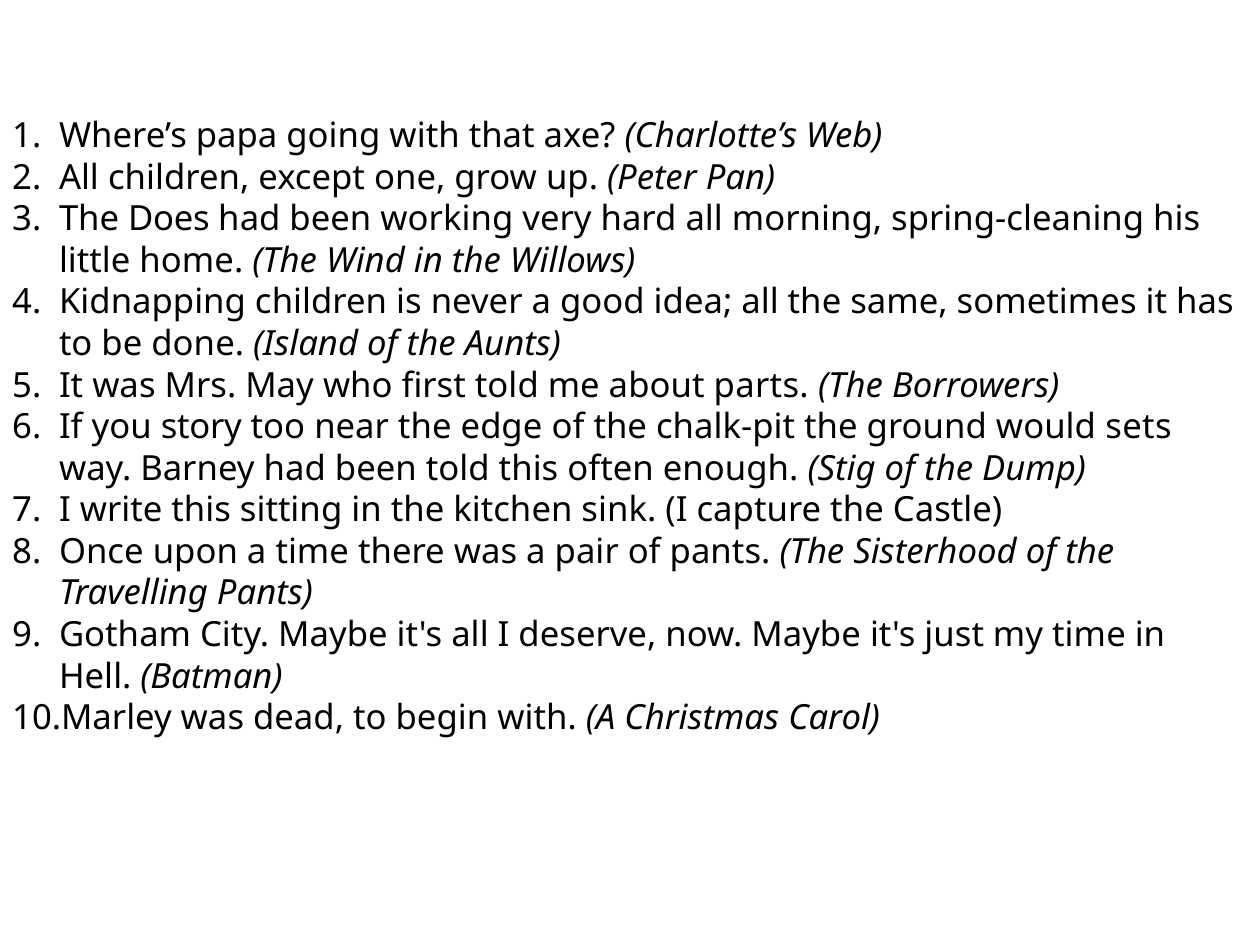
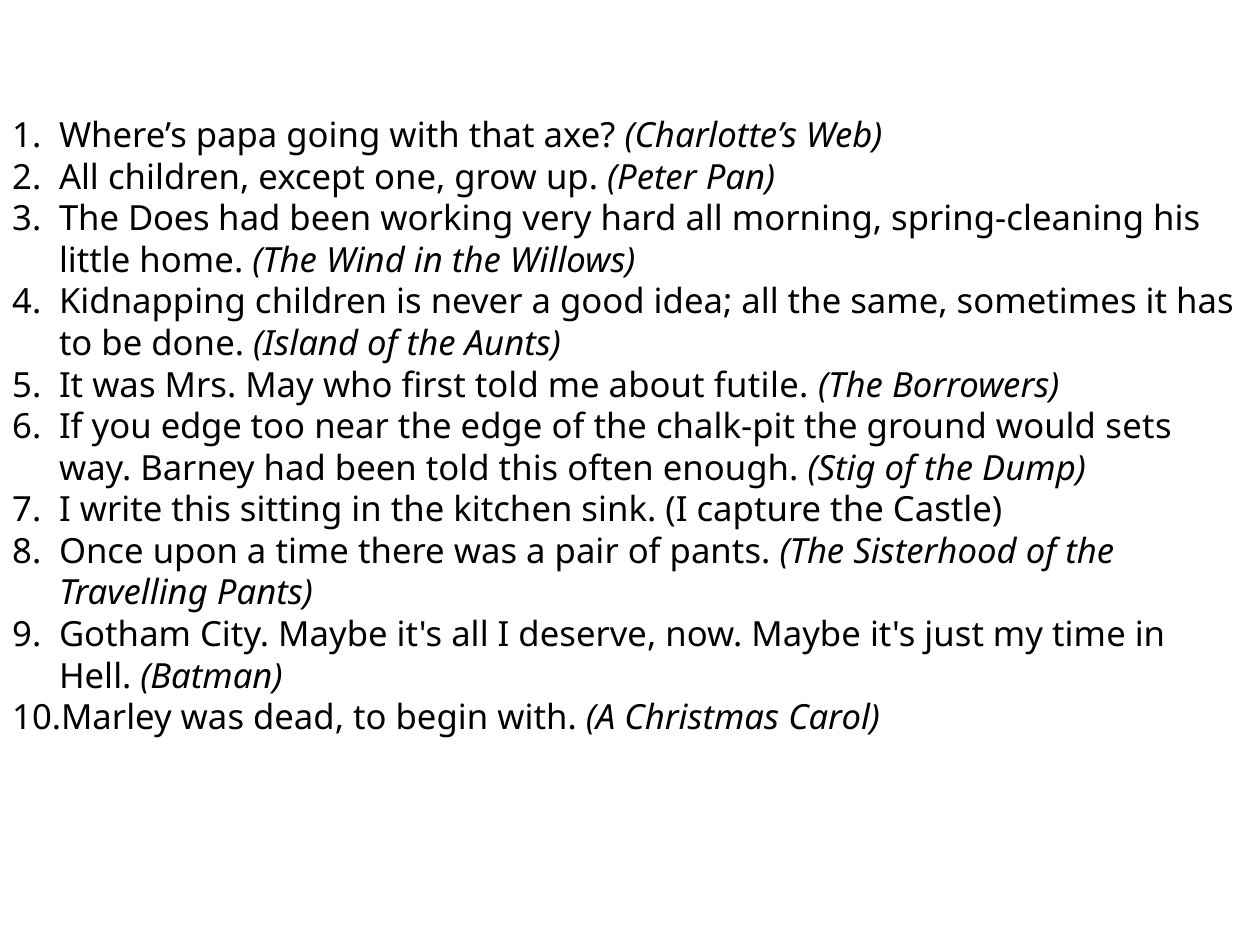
parts: parts -> futile (761, 386)
you story: story -> edge (201, 427)
